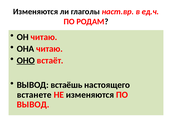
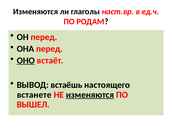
ОН читаю: читаю -> перед (44, 37)
ОНА читаю: читаю -> перед (49, 49)
изменяются underline: none -> present (90, 95)
ВЫВОД: ВЫВОД -> ВЫШЕЛ (33, 105)
